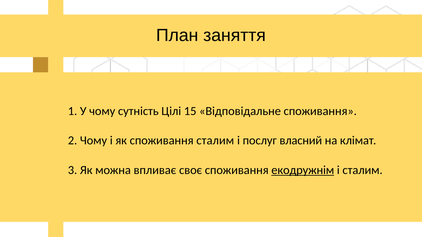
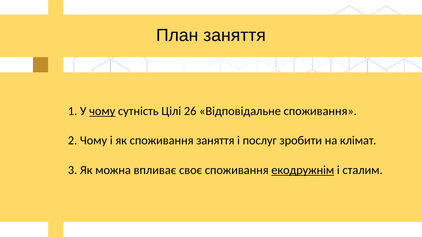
чому underline: none -> present (102, 111)
15: 15 -> 26 (190, 111)
споживання сталим: сталим -> заняття (215, 141)
власний: власний -> зробити (301, 141)
